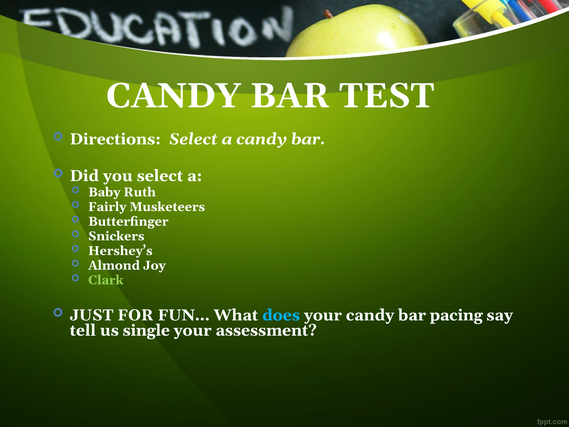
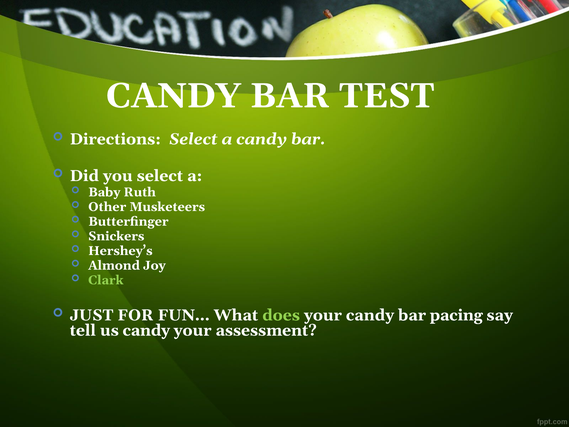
Fairly: Fairly -> Other (107, 207)
does colour: light blue -> light green (281, 315)
us single: single -> candy (146, 330)
